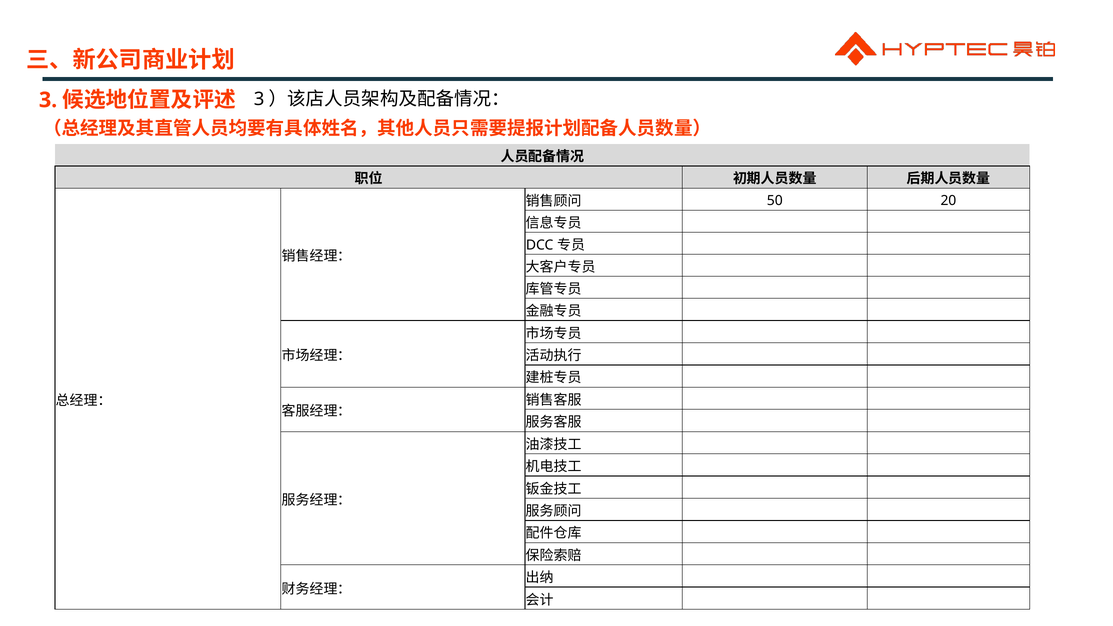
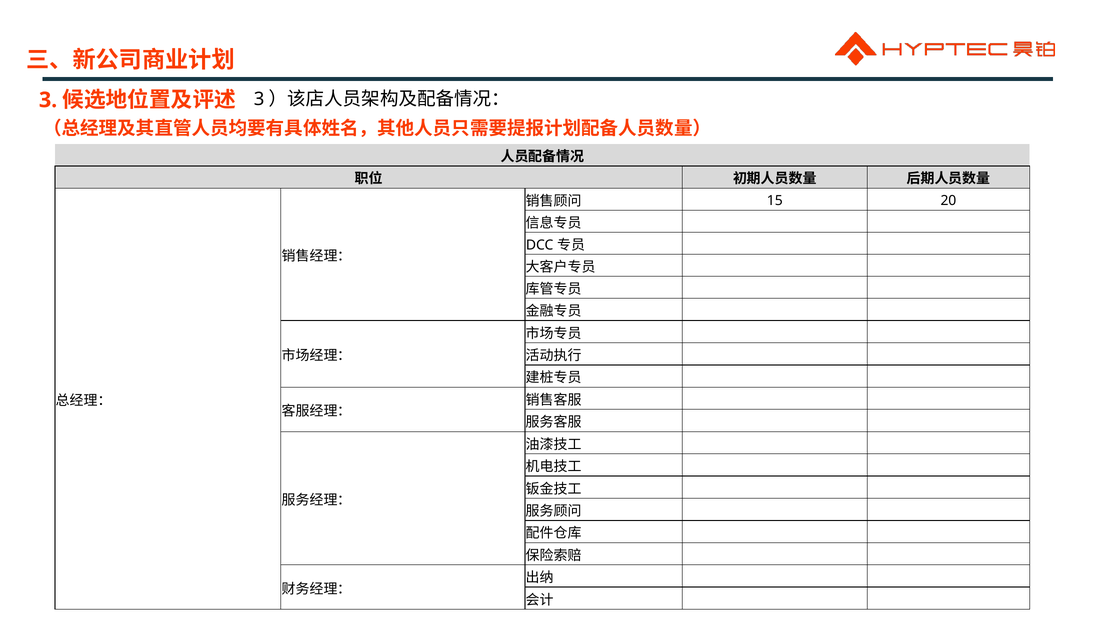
50: 50 -> 15 (775, 201)
